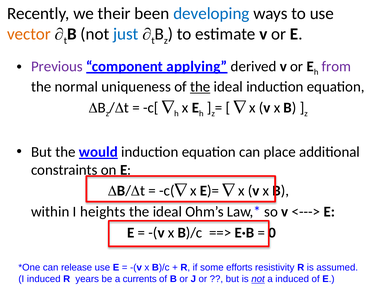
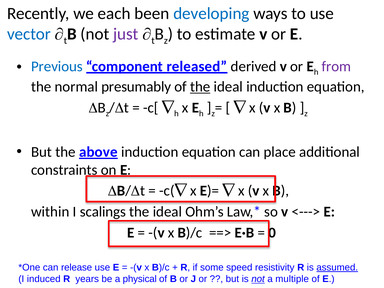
their: their -> each (114, 14)
vector colour: orange -> blue (29, 34)
just colour: blue -> purple (126, 34)
Previous colour: purple -> blue (57, 66)
applying: applying -> released (197, 66)
uniqueness: uniqueness -> presumably (136, 87)
would: would -> above (98, 152)
heights: heights -> scalings (103, 212)
efforts: efforts -> speed (239, 268)
assumed underline: none -> present (337, 268)
currents: currents -> physical (140, 279)
a induced: induced -> multiple (292, 279)
